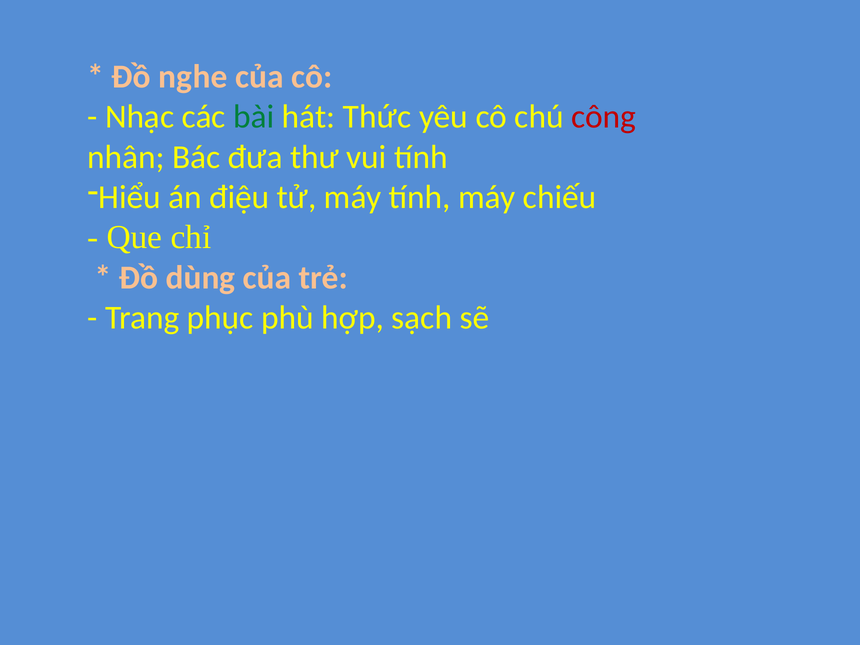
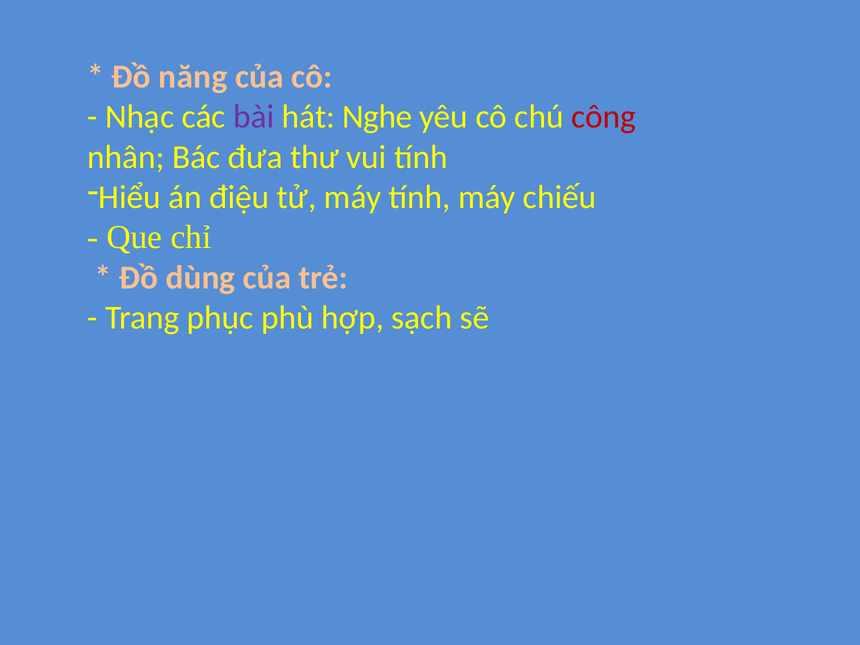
nghe: nghe -> năng (193, 77)
bài colour: green -> purple (254, 117)
Thức: Thức -> Nghe (377, 117)
